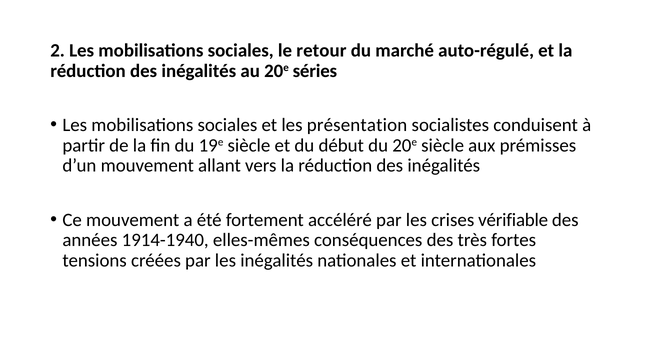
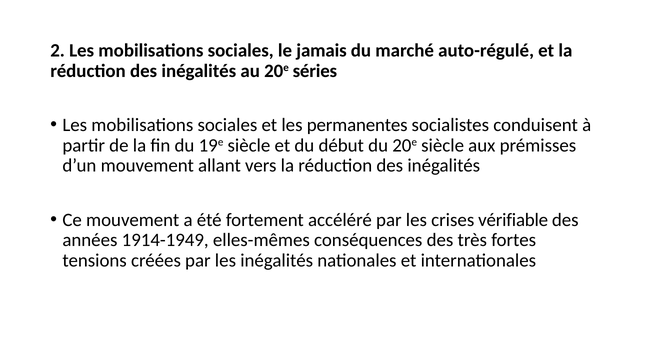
retour: retour -> jamais (322, 51)
présentation: présentation -> permanentes (357, 125)
1914-1940: 1914-1940 -> 1914-1949 (165, 241)
